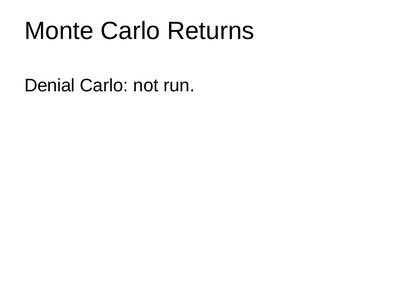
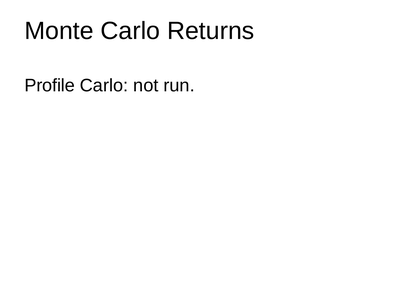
Denial: Denial -> Profile (50, 86)
